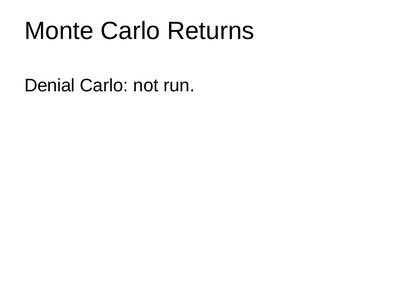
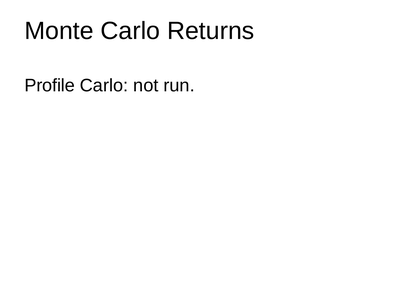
Denial: Denial -> Profile (50, 86)
